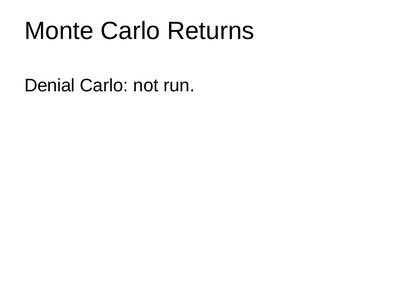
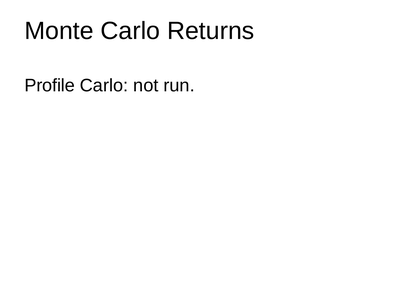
Denial: Denial -> Profile (50, 86)
